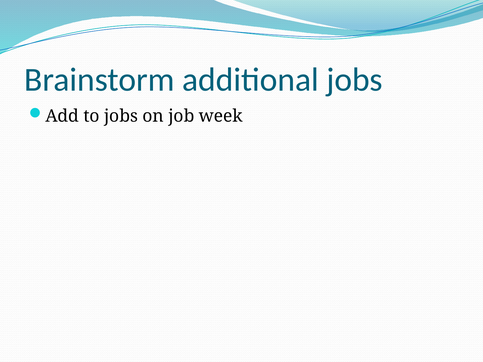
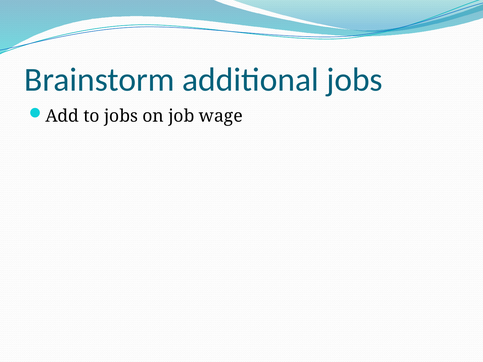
week: week -> wage (221, 116)
